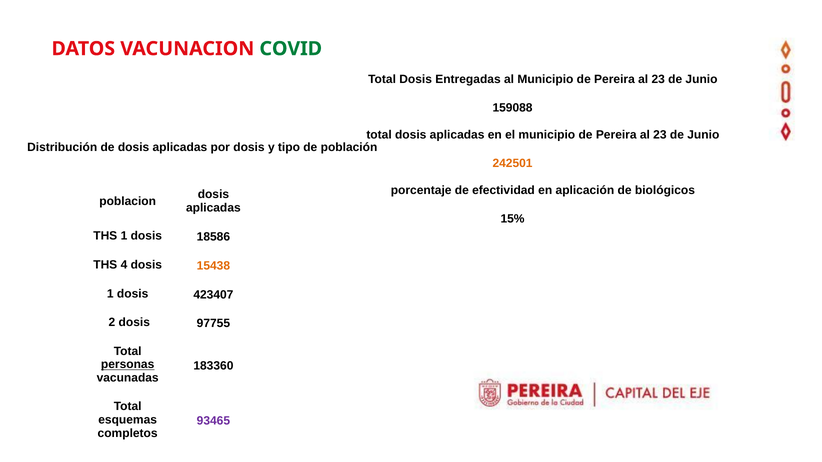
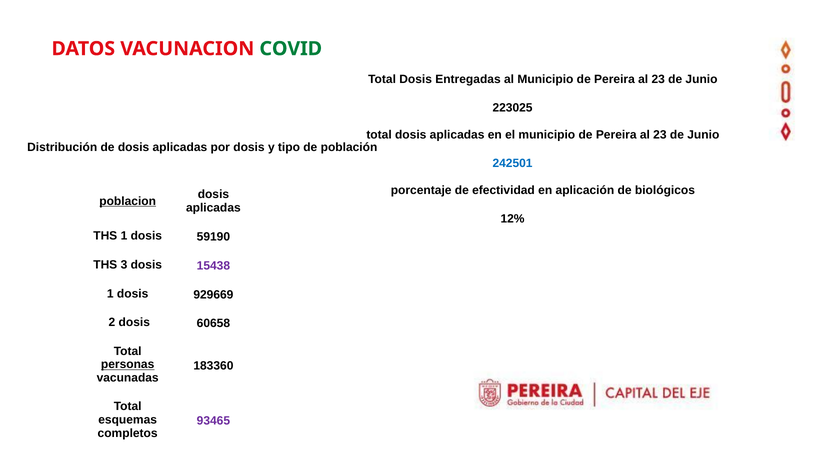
159088: 159088 -> 223025 (513, 108)
242501 colour: orange -> blue (513, 164)
poblacion underline: none -> present (128, 201)
15%: 15% -> 12% (513, 219)
18586: 18586 -> 59190 (213, 237)
4: 4 -> 3 (124, 265)
15438 colour: orange -> purple (213, 266)
423407: 423407 -> 929669 (213, 295)
97755: 97755 -> 60658 (213, 324)
